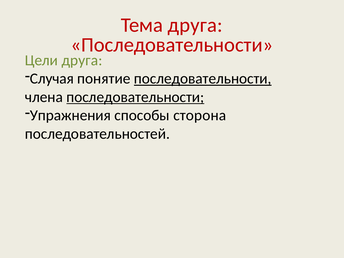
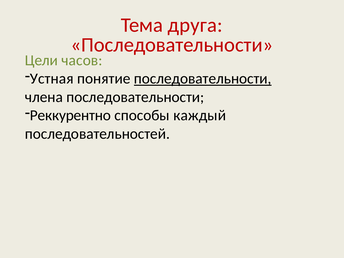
Цели друга: друга -> часов (82, 60)
Случая: Случая -> Устная (52, 79)
последовательности underline: present -> none (135, 97)
Упражнения: Упражнения -> Реккурентно (70, 115)
сторона: сторона -> каждый (200, 115)
